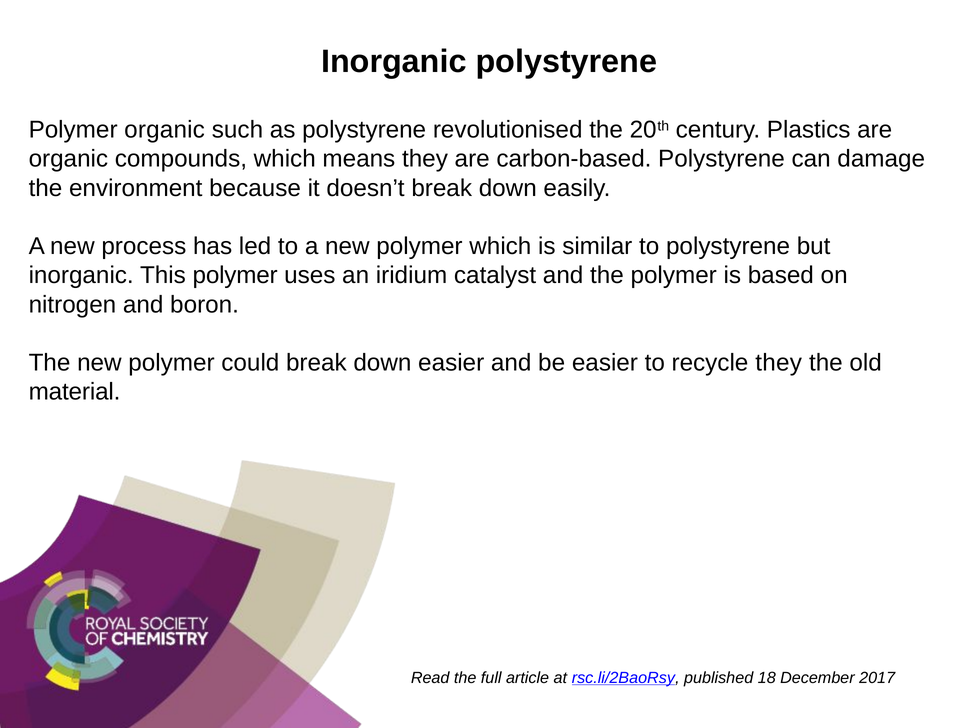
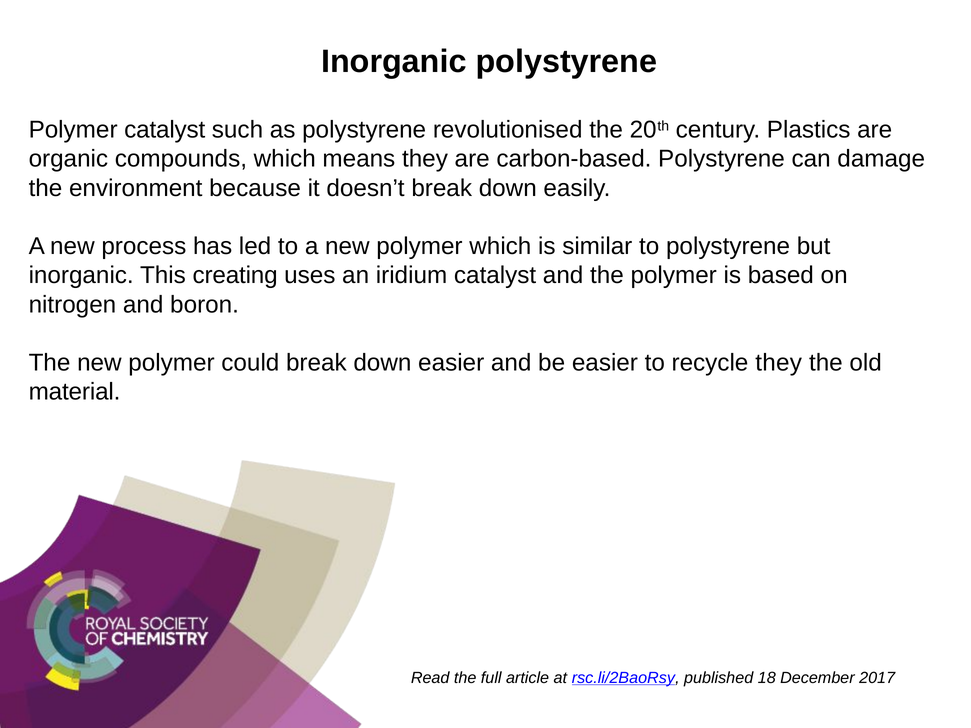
Polymer organic: organic -> catalyst (165, 130)
This polymer: polymer -> creating (235, 275)
